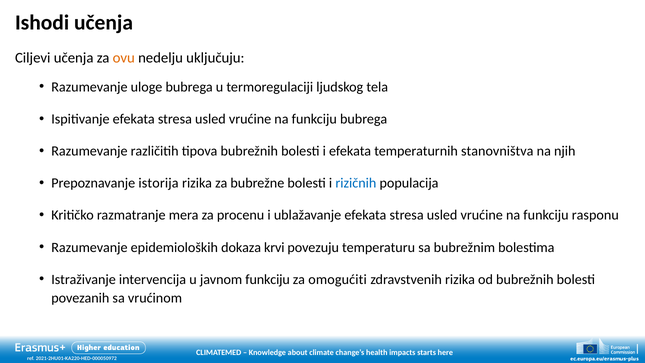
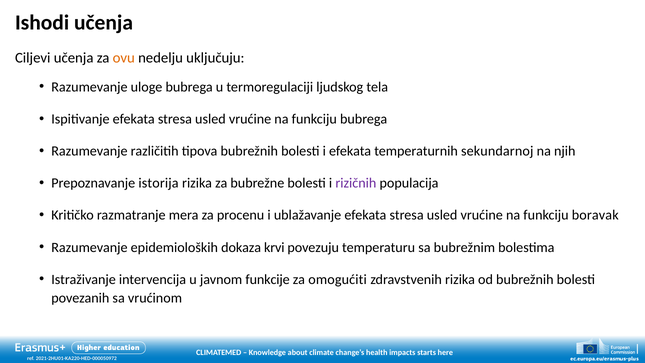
stanovništva: stanovništva -> sekundarnoj (497, 151)
rizičnih colour: blue -> purple (356, 183)
rasponu: rasponu -> boravak (595, 215)
javnom funkciju: funkciju -> funkcije (268, 279)
